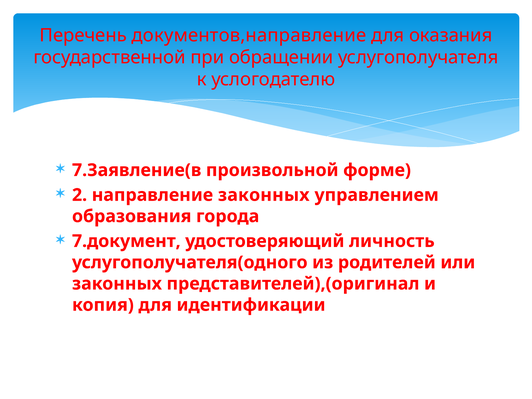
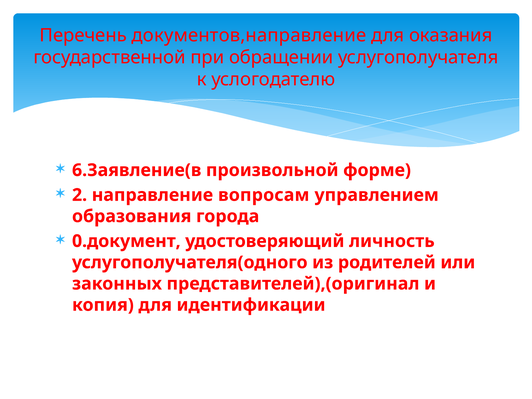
7.Заявление(в: 7.Заявление(в -> 6.Заявление(в (137, 170)
направление законных: законных -> вопросам (264, 195)
7.документ: 7.документ -> 0.документ (126, 241)
